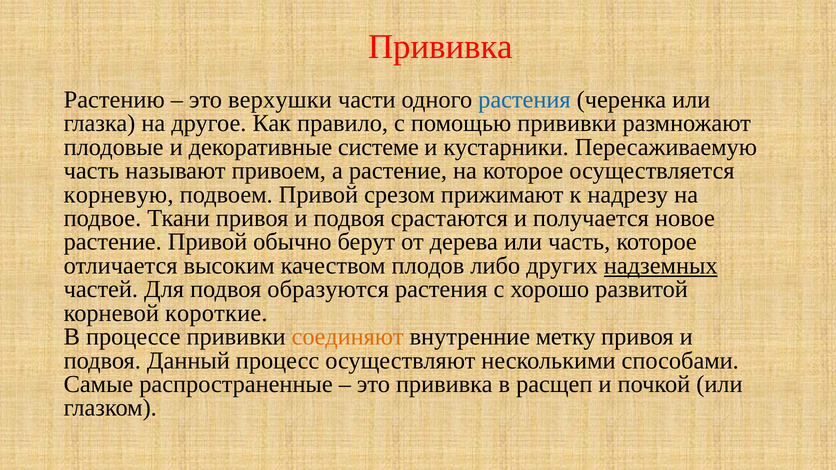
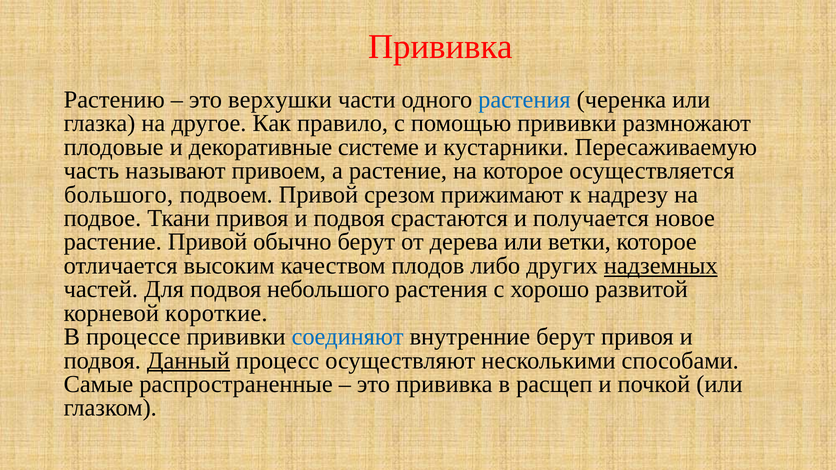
корневую: корневую -> большого (119, 195)
или часть: часть -> ветки (579, 242)
образуются: образуются -> небольшого (328, 290)
соединяют colour: orange -> blue (348, 337)
внутренние метку: метку -> берут (566, 337)
Данный underline: none -> present (188, 361)
